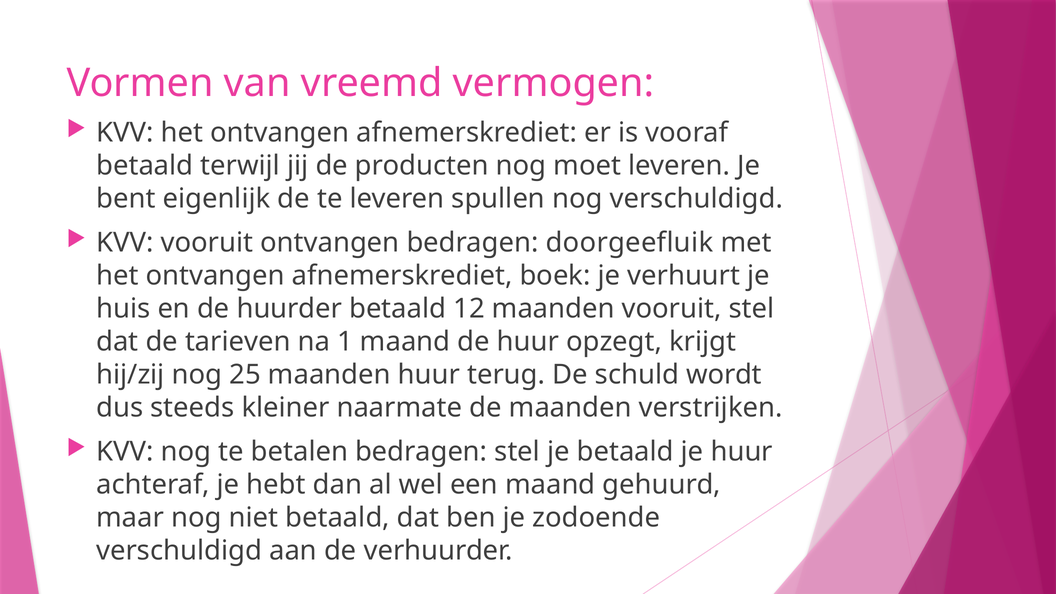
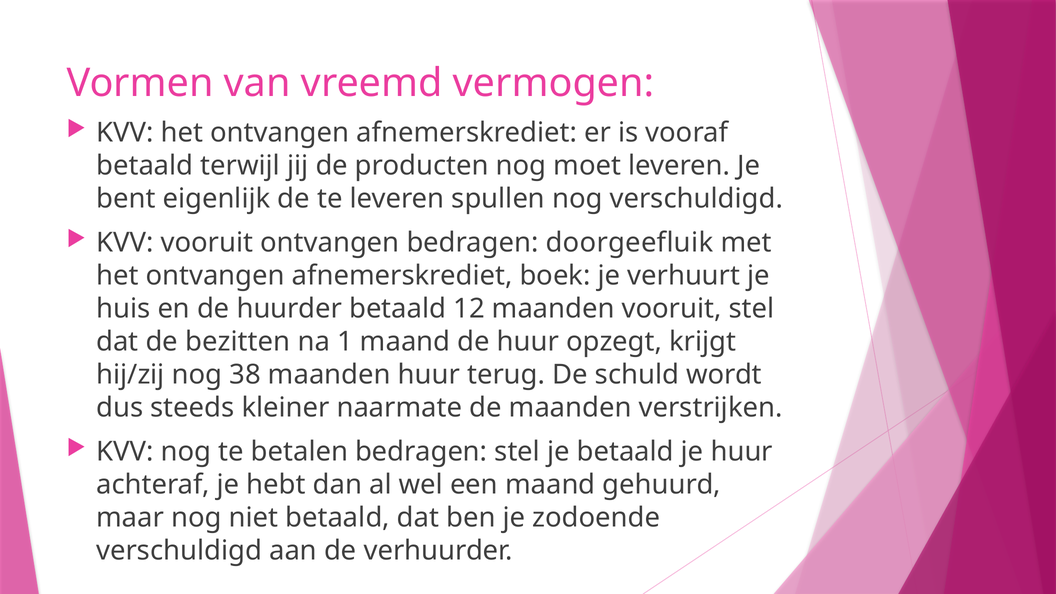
tarieven: tarieven -> bezitten (238, 342)
25: 25 -> 38 (245, 375)
